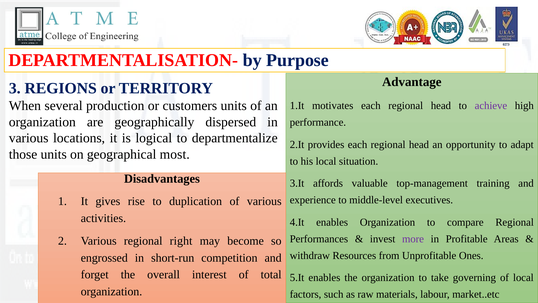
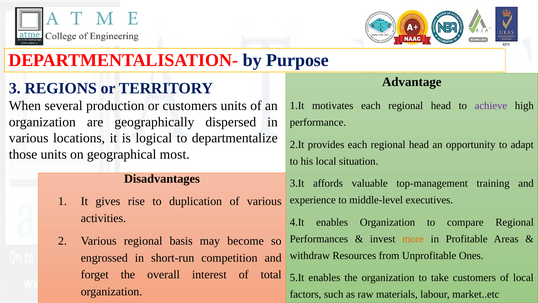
more colour: purple -> orange (413, 239)
right: right -> basis (181, 241)
take governing: governing -> customers (474, 277)
